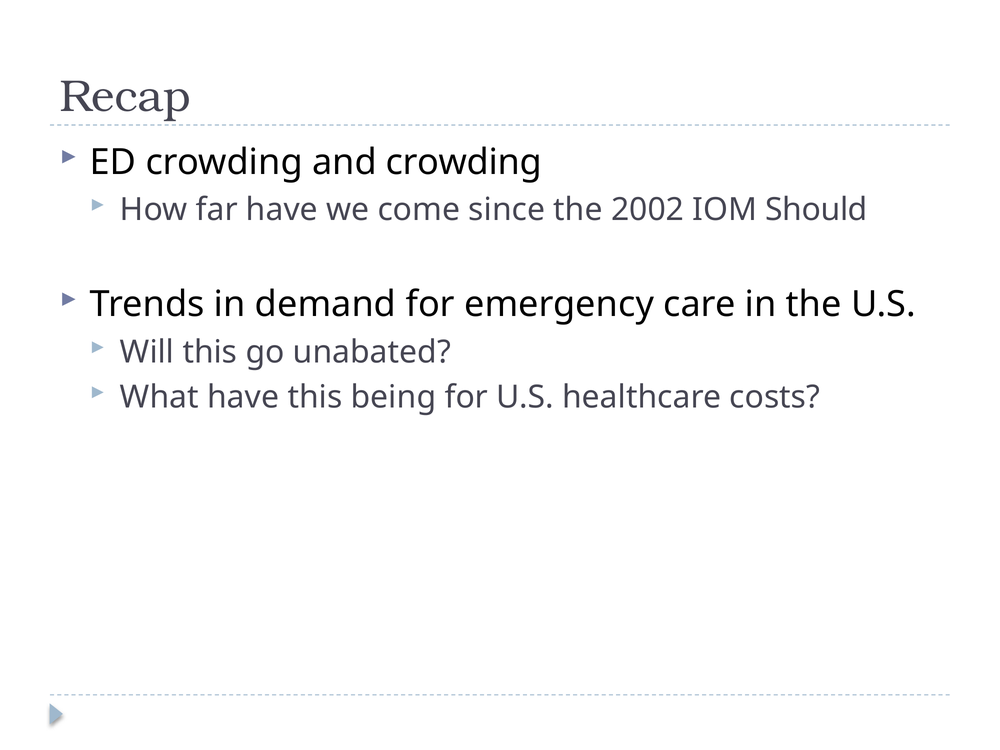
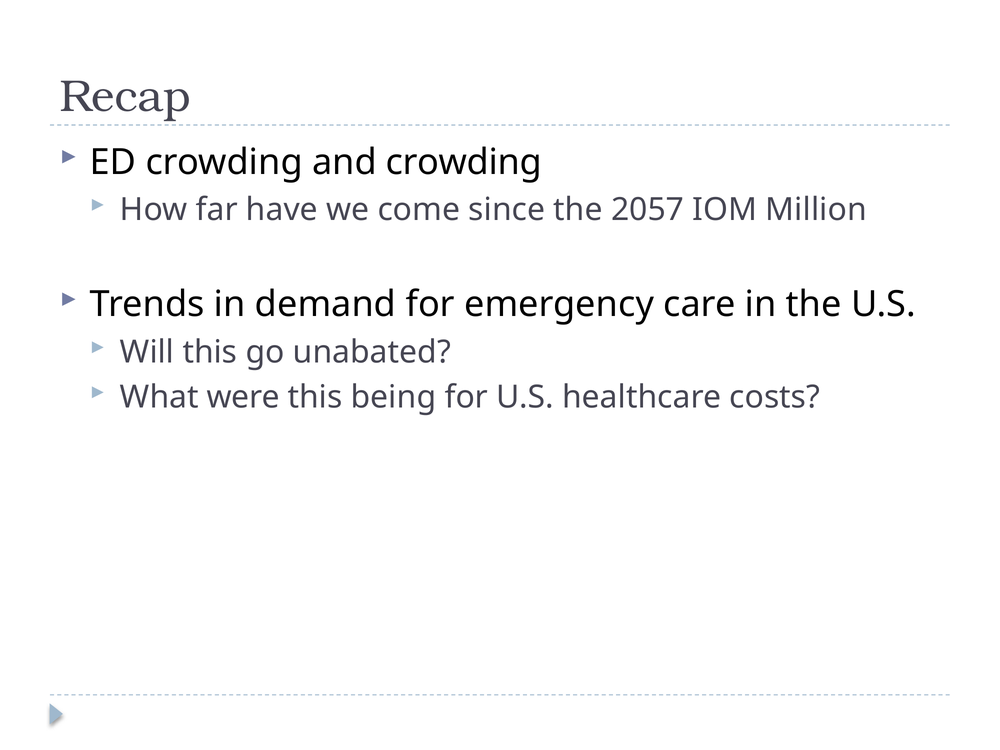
2002: 2002 -> 2057 (648, 210)
Should: Should -> Million (816, 210)
What have: have -> were (243, 397)
